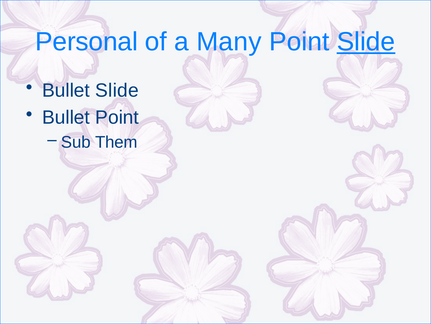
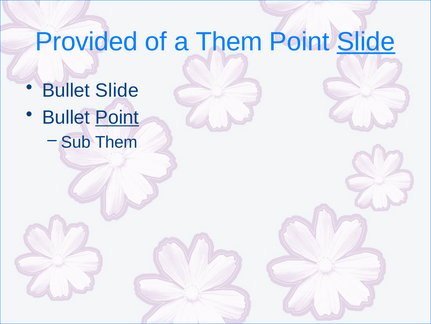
Personal: Personal -> Provided (87, 42)
a Many: Many -> Them (229, 42)
Point underline: none -> present (117, 117)
